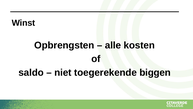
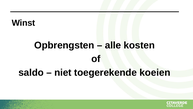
biggen: biggen -> koeien (155, 72)
